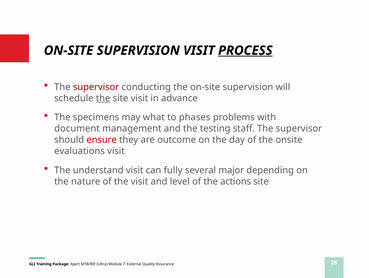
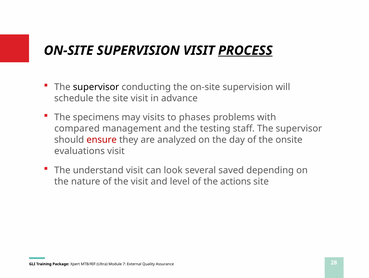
supervisor colour: red -> black (96, 87)
the underline: present -> none (103, 98)
what: what -> visits (154, 117)
document: document -> compared (77, 129)
outcome: outcome -> analyzed (177, 140)
fully: fully -> look (173, 170)
major: major -> saved (231, 170)
